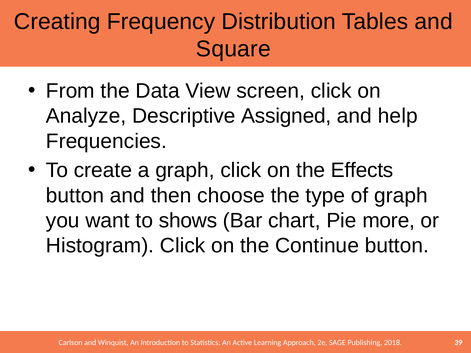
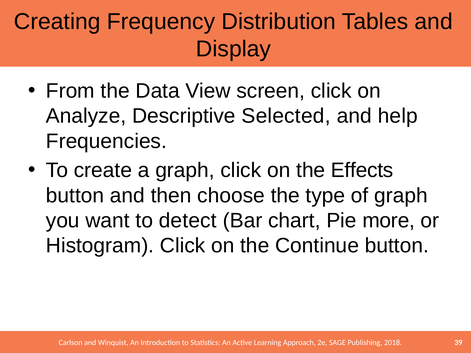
Square: Square -> Display (234, 49)
Assigned: Assigned -> Selected (286, 116)
shows: shows -> detect (188, 221)
